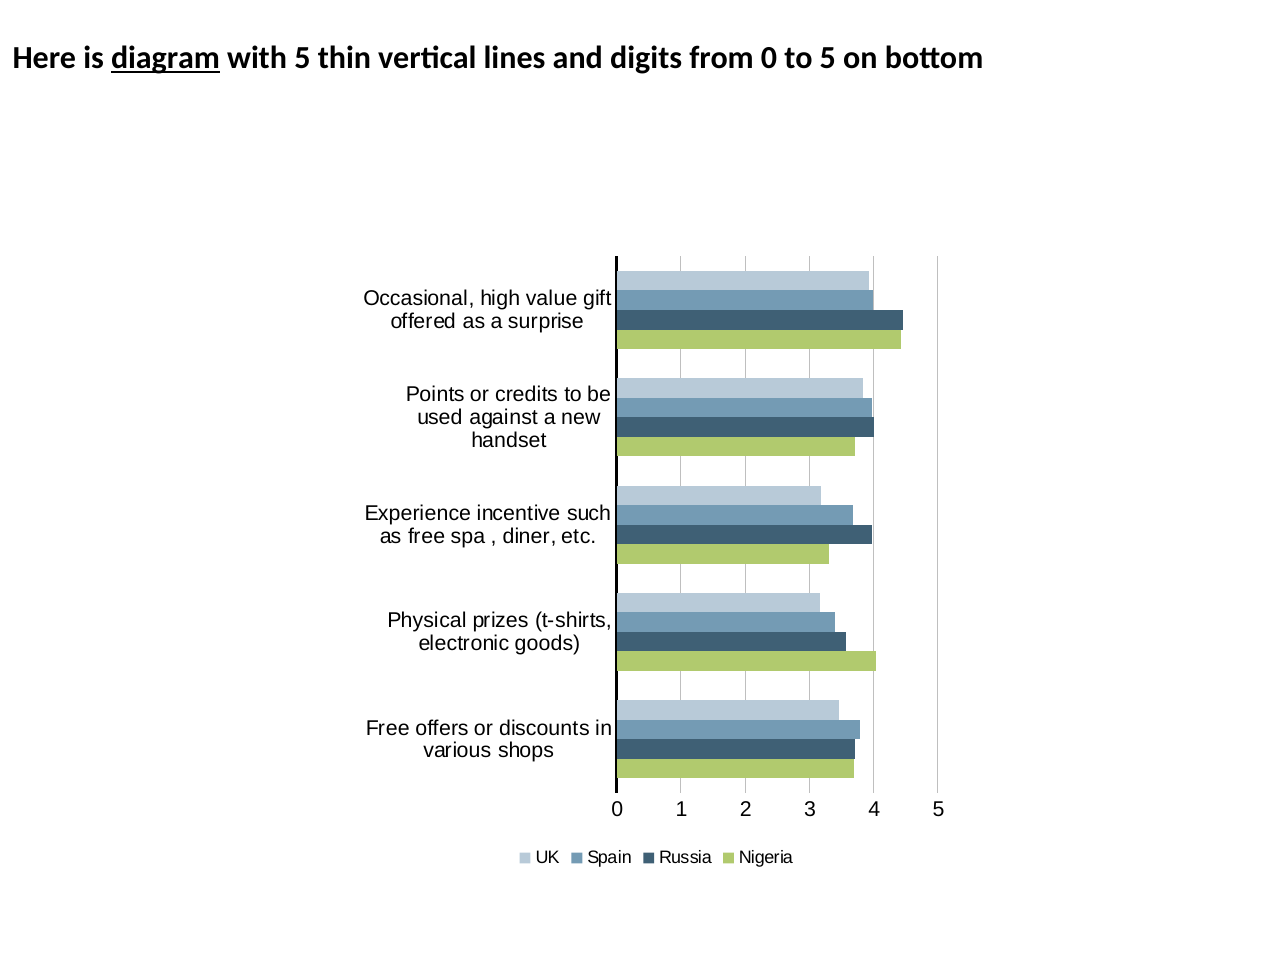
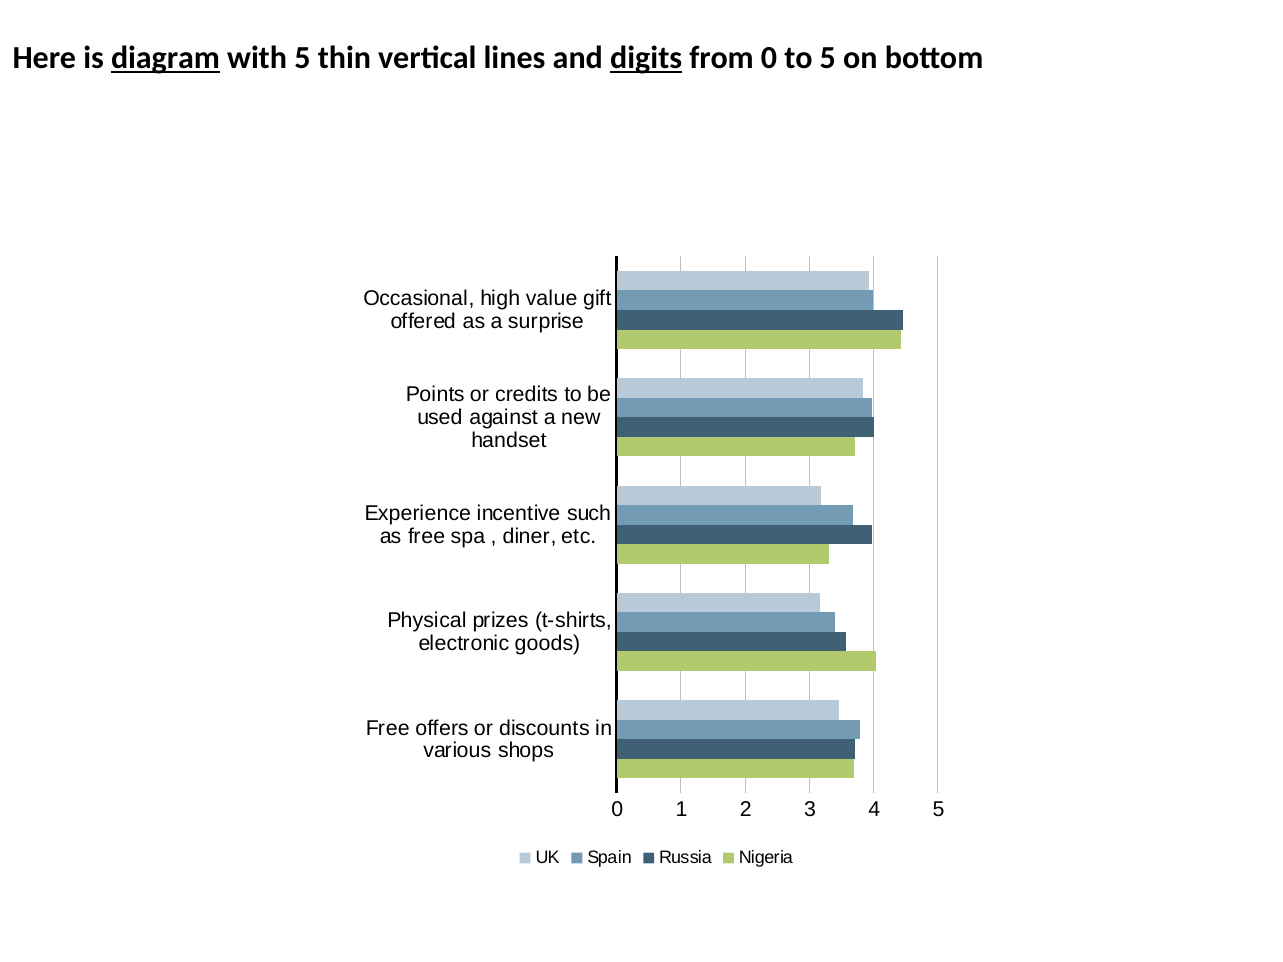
digits underline: none -> present (646, 58)
